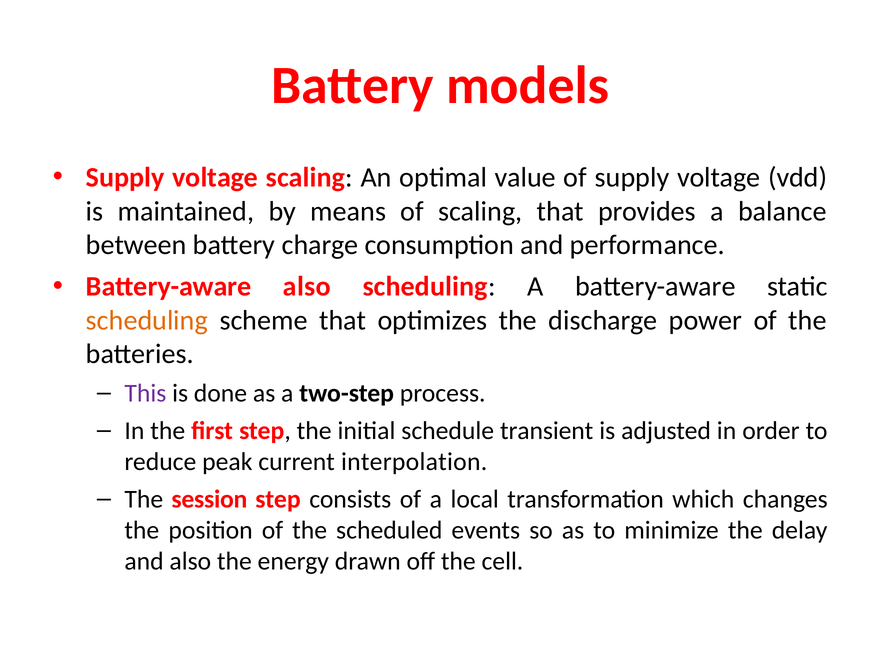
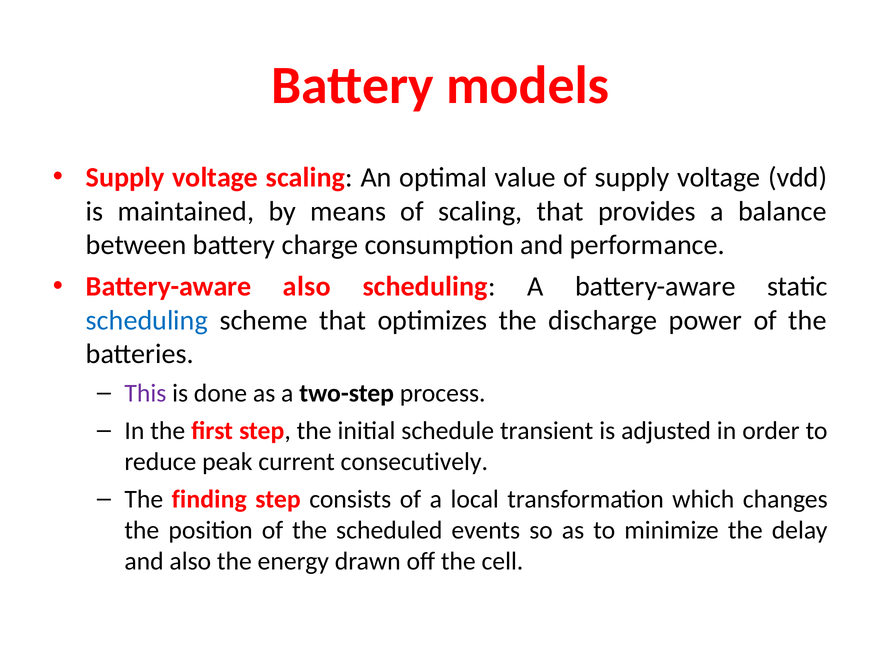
scheduling colour: orange -> blue (147, 320)
interpolation: interpolation -> consecutively (414, 462)
session: session -> finding (209, 499)
